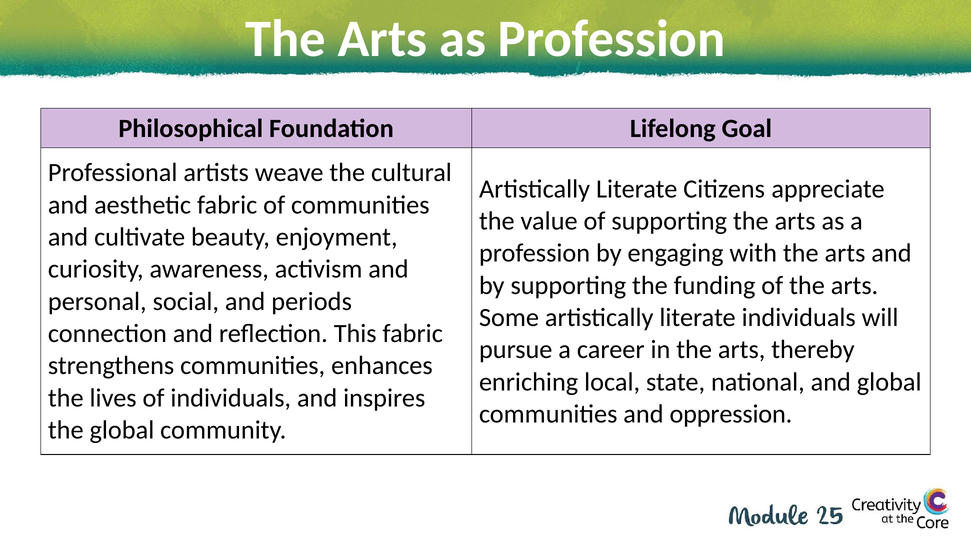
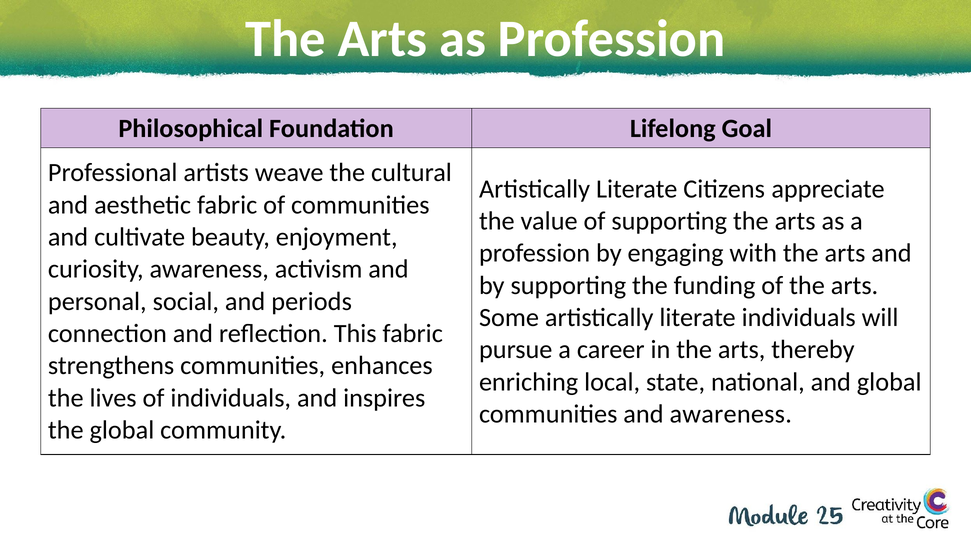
and oppression: oppression -> awareness (731, 414)
